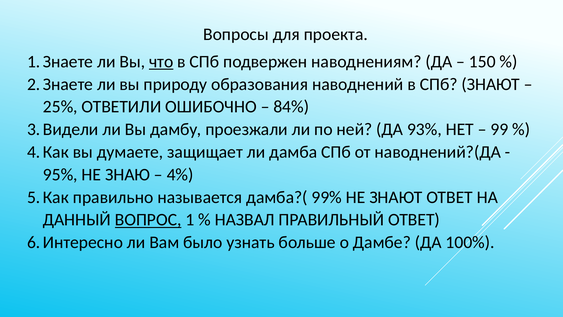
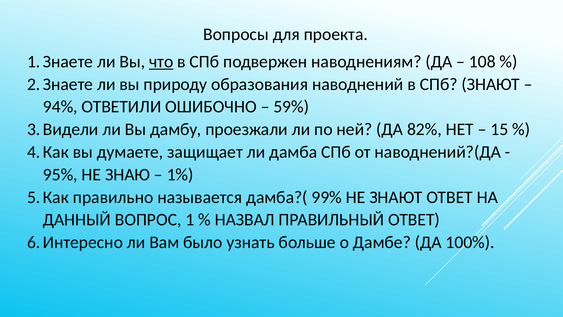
150: 150 -> 108 (482, 62)
25%: 25% -> 94% (60, 107)
84%: 84% -> 59% (291, 107)
93%: 93% -> 82% (424, 129)
99: 99 -> 15 (499, 129)
4%: 4% -> 1% (180, 174)
ВОПРОС underline: present -> none (148, 220)
